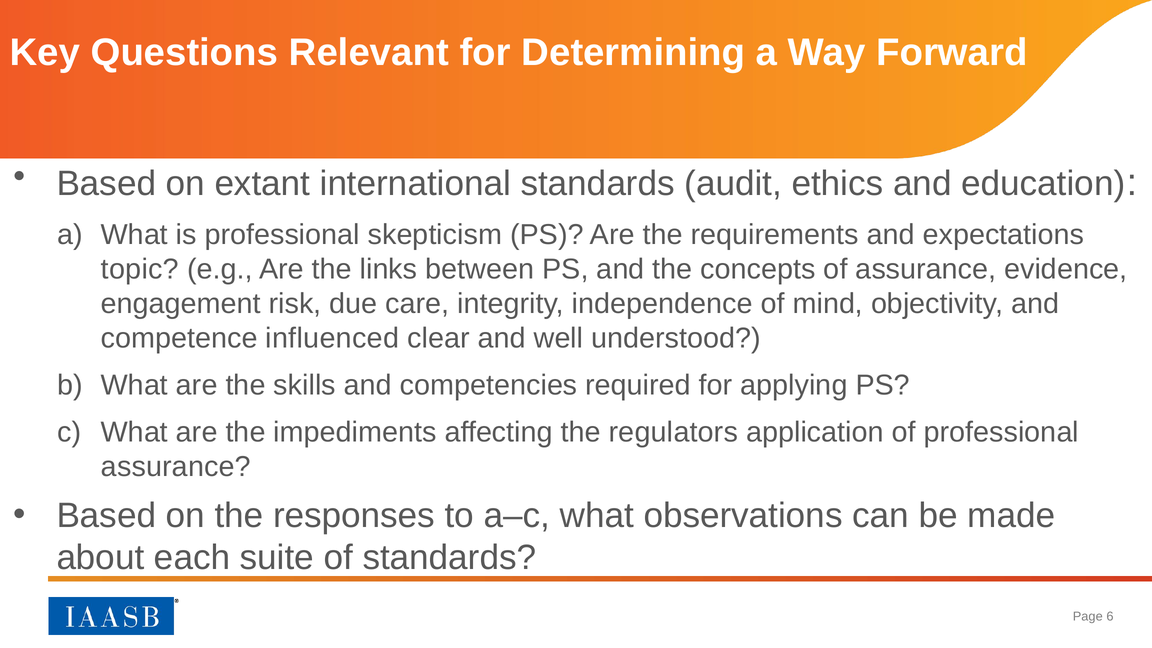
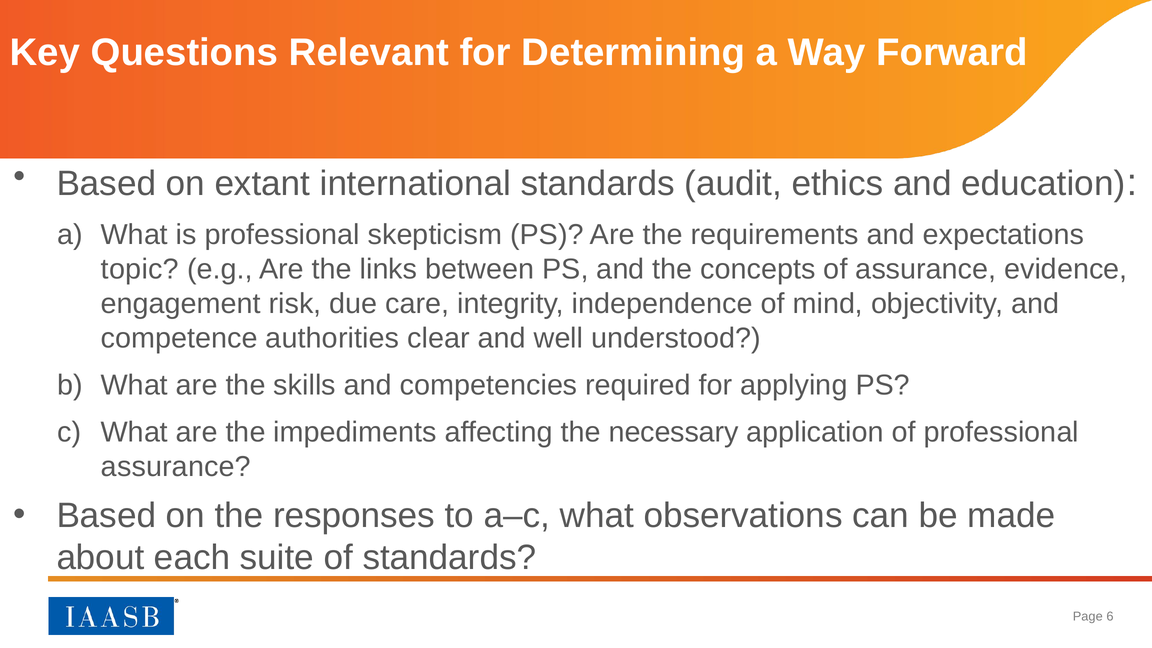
influenced: influenced -> authorities (332, 338)
regulators: regulators -> necessary (674, 432)
